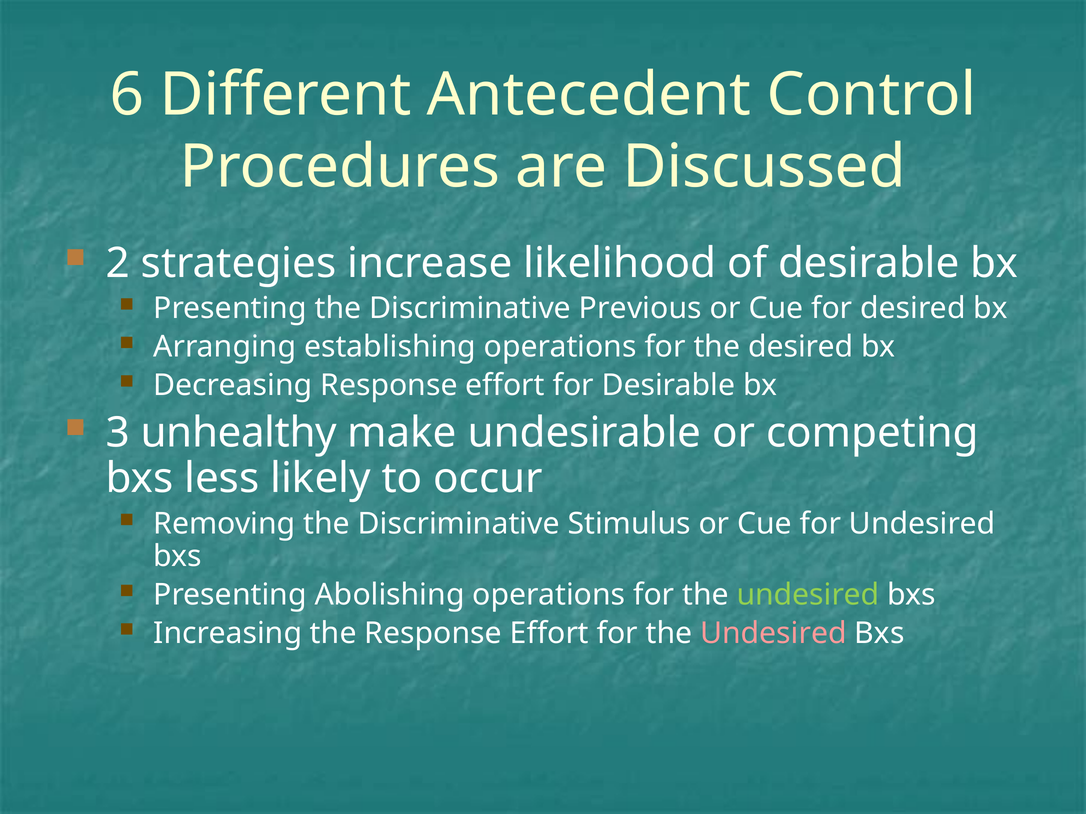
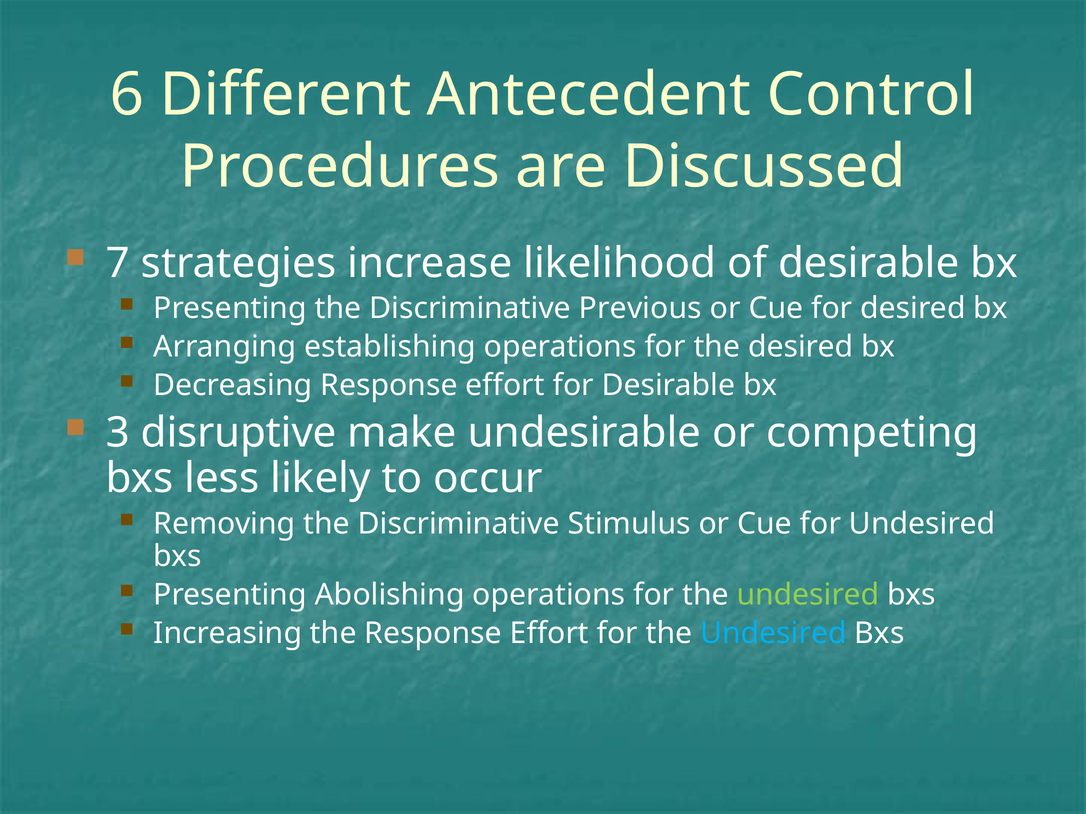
2: 2 -> 7 (118, 263)
unhealthy: unhealthy -> disruptive (239, 433)
Undesired colour: pink -> light blue (773, 634)
